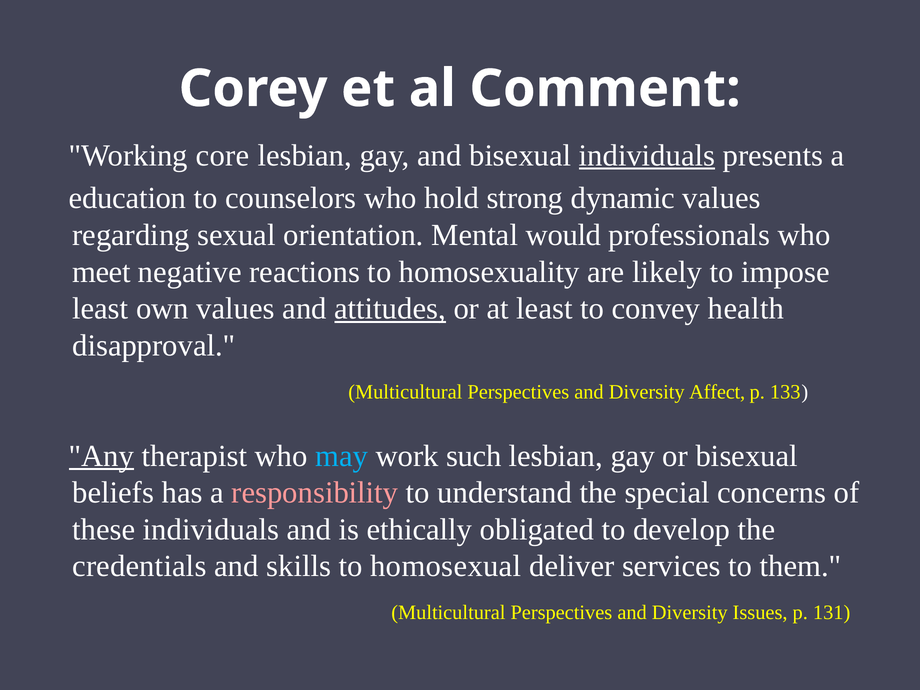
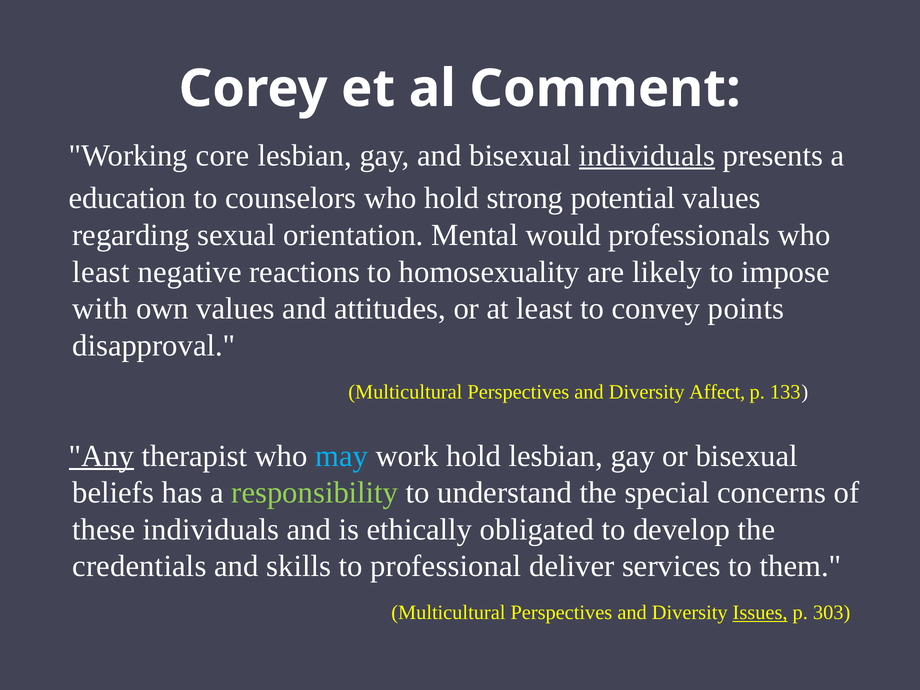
dynamic: dynamic -> potential (623, 198)
meet: meet -> least (101, 272)
least: least -> with (100, 309)
attitudes underline: present -> none (390, 309)
health: health -> points (746, 309)
work such: such -> hold (474, 456)
responsibility colour: pink -> light green (315, 493)
homosexual: homosexual -> professional (446, 566)
Issues underline: none -> present (760, 613)
131: 131 -> 303 (832, 613)
